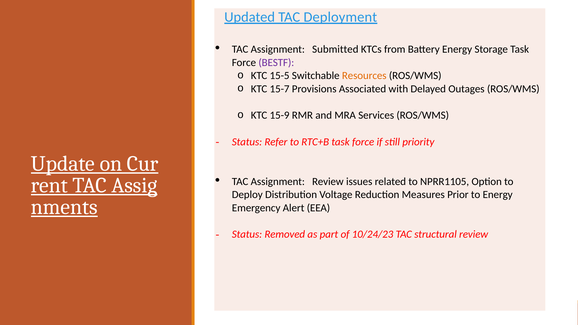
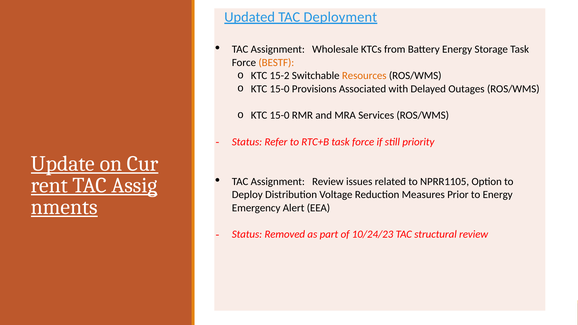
Submitted: Submitted -> Wholesale (335, 49)
BESTF colour: purple -> orange (276, 62)
15-5: 15-5 -> 15-2 (280, 76)
15-7: 15-7 -> 15-0 (280, 89)
15-9: 15-9 -> 15-0 (280, 115)
